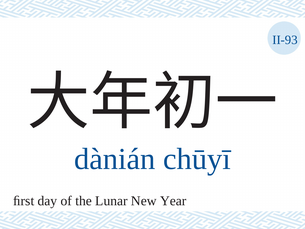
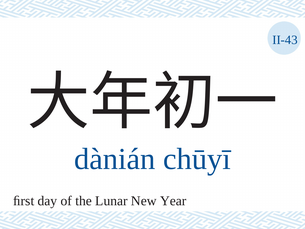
II-93: II-93 -> II-43 (285, 40)
